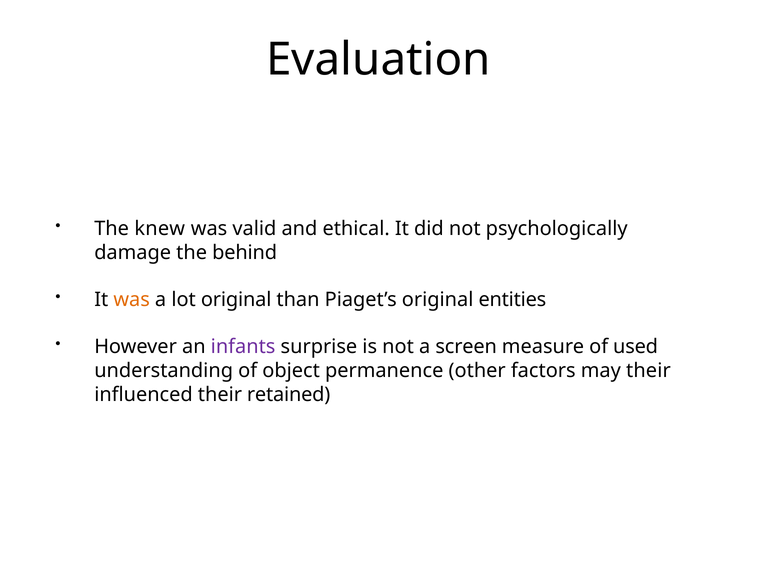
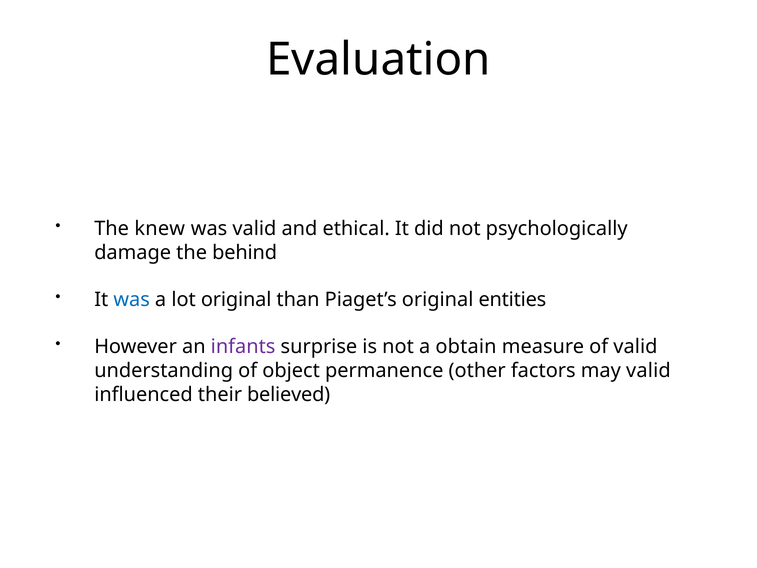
was colour: orange -> blue (132, 299)
screen: screen -> obtain (466, 346)
of used: used -> valid (635, 346)
may their: their -> valid (648, 370)
retained: retained -> believed (289, 394)
